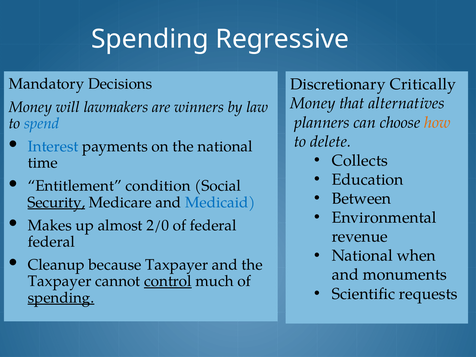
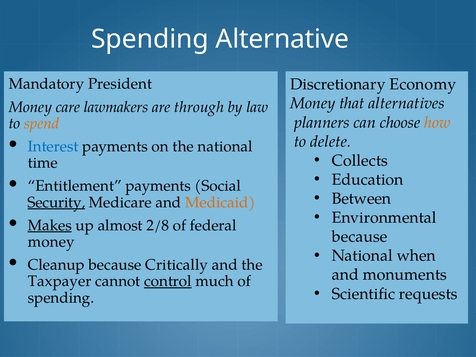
Regressive: Regressive -> Alternative (282, 39)
Decisions: Decisions -> President (120, 84)
Critically: Critically -> Economy (423, 84)
will: will -> care (68, 107)
winners: winners -> through (199, 107)
spend colour: blue -> orange (42, 123)
Entitlement condition: condition -> payments (158, 186)
Medicaid colour: blue -> orange (220, 202)
Makes underline: none -> present (50, 225)
2/0: 2/0 -> 2/8 (158, 225)
revenue: revenue -> because (360, 237)
federal: federal -> money (51, 242)
because Taxpayer: Taxpayer -> Critically (177, 265)
spending underline: present -> none (61, 298)
